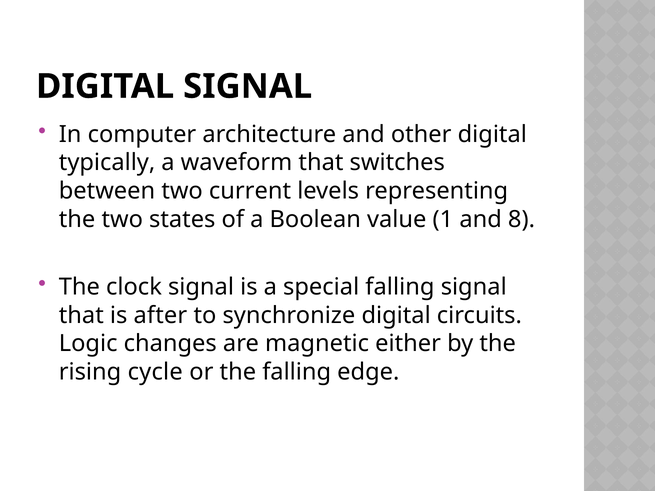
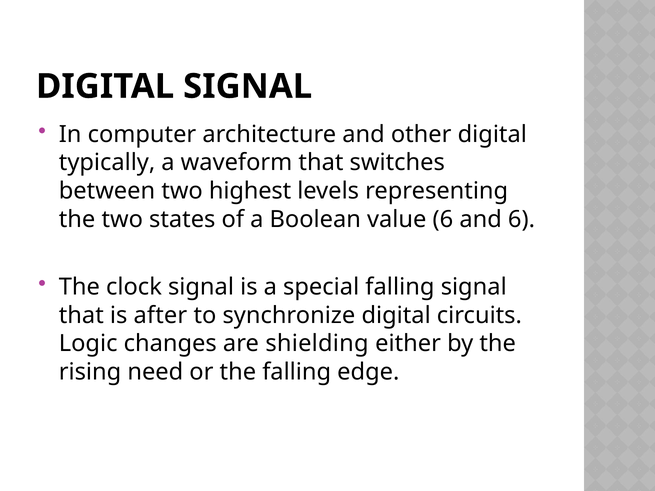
current: current -> highest (250, 191)
value 1: 1 -> 6 (443, 219)
and 8: 8 -> 6 (521, 219)
magnetic: magnetic -> shielding (317, 344)
cycle: cycle -> need (155, 372)
